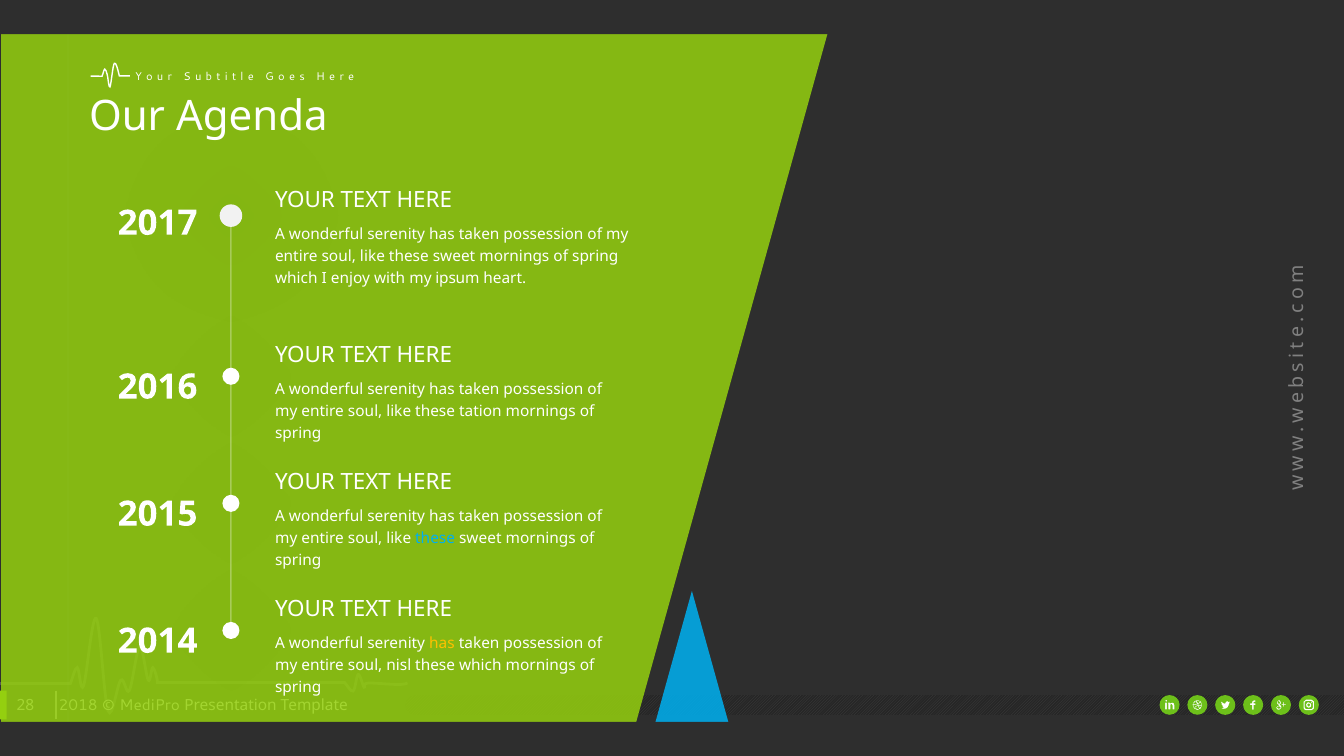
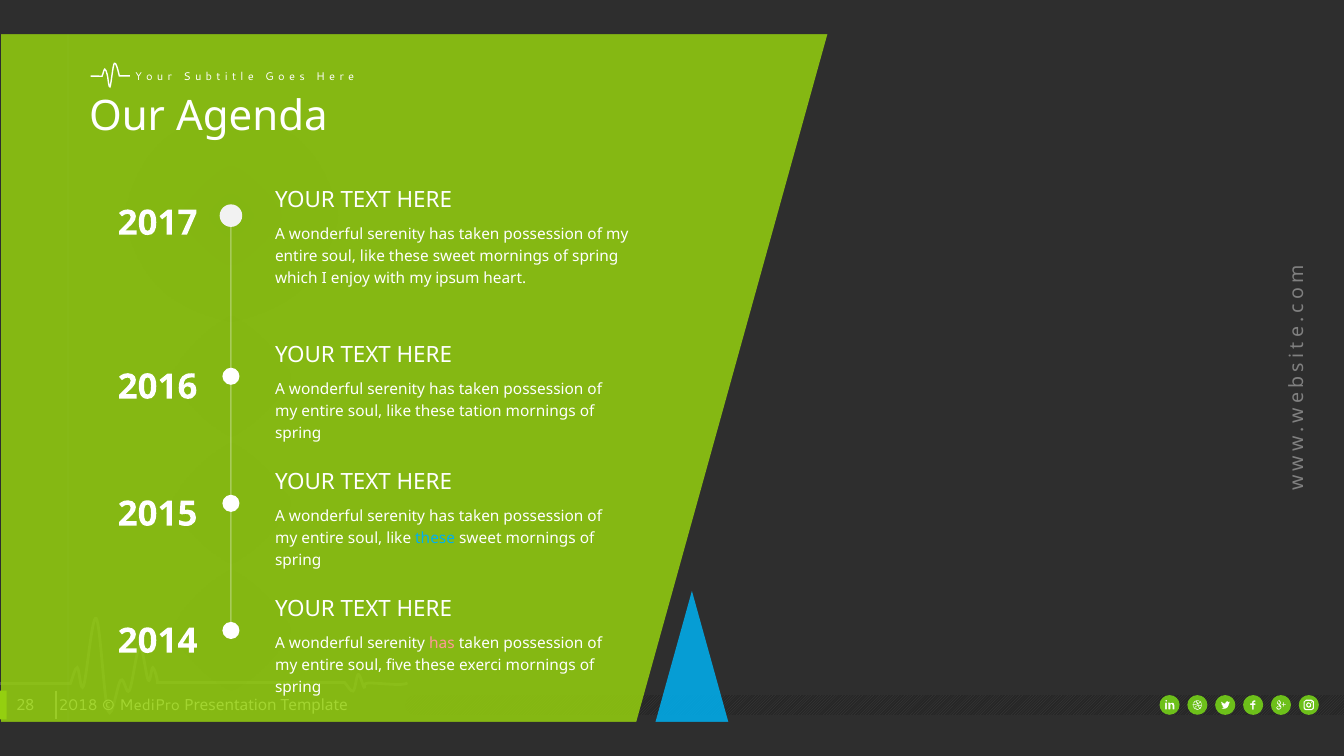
has colour: yellow -> pink (442, 643)
nisl: nisl -> five (399, 665)
these which: which -> exerci (480, 665)
